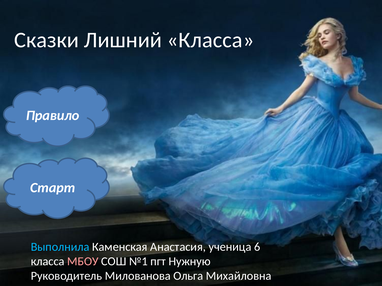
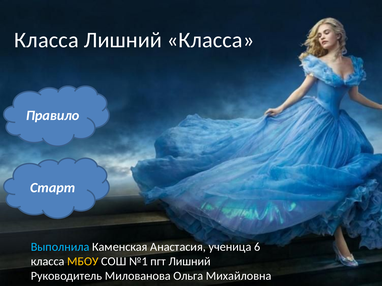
Сказки: Сказки -> Класса (46, 40)
МБОУ colour: pink -> yellow (83, 262)
пгт Нужную: Нужную -> Лишний (190, 262)
